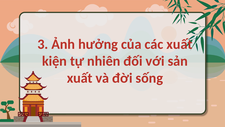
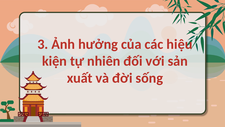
các xuất: xuất -> hiệu (179, 44)
